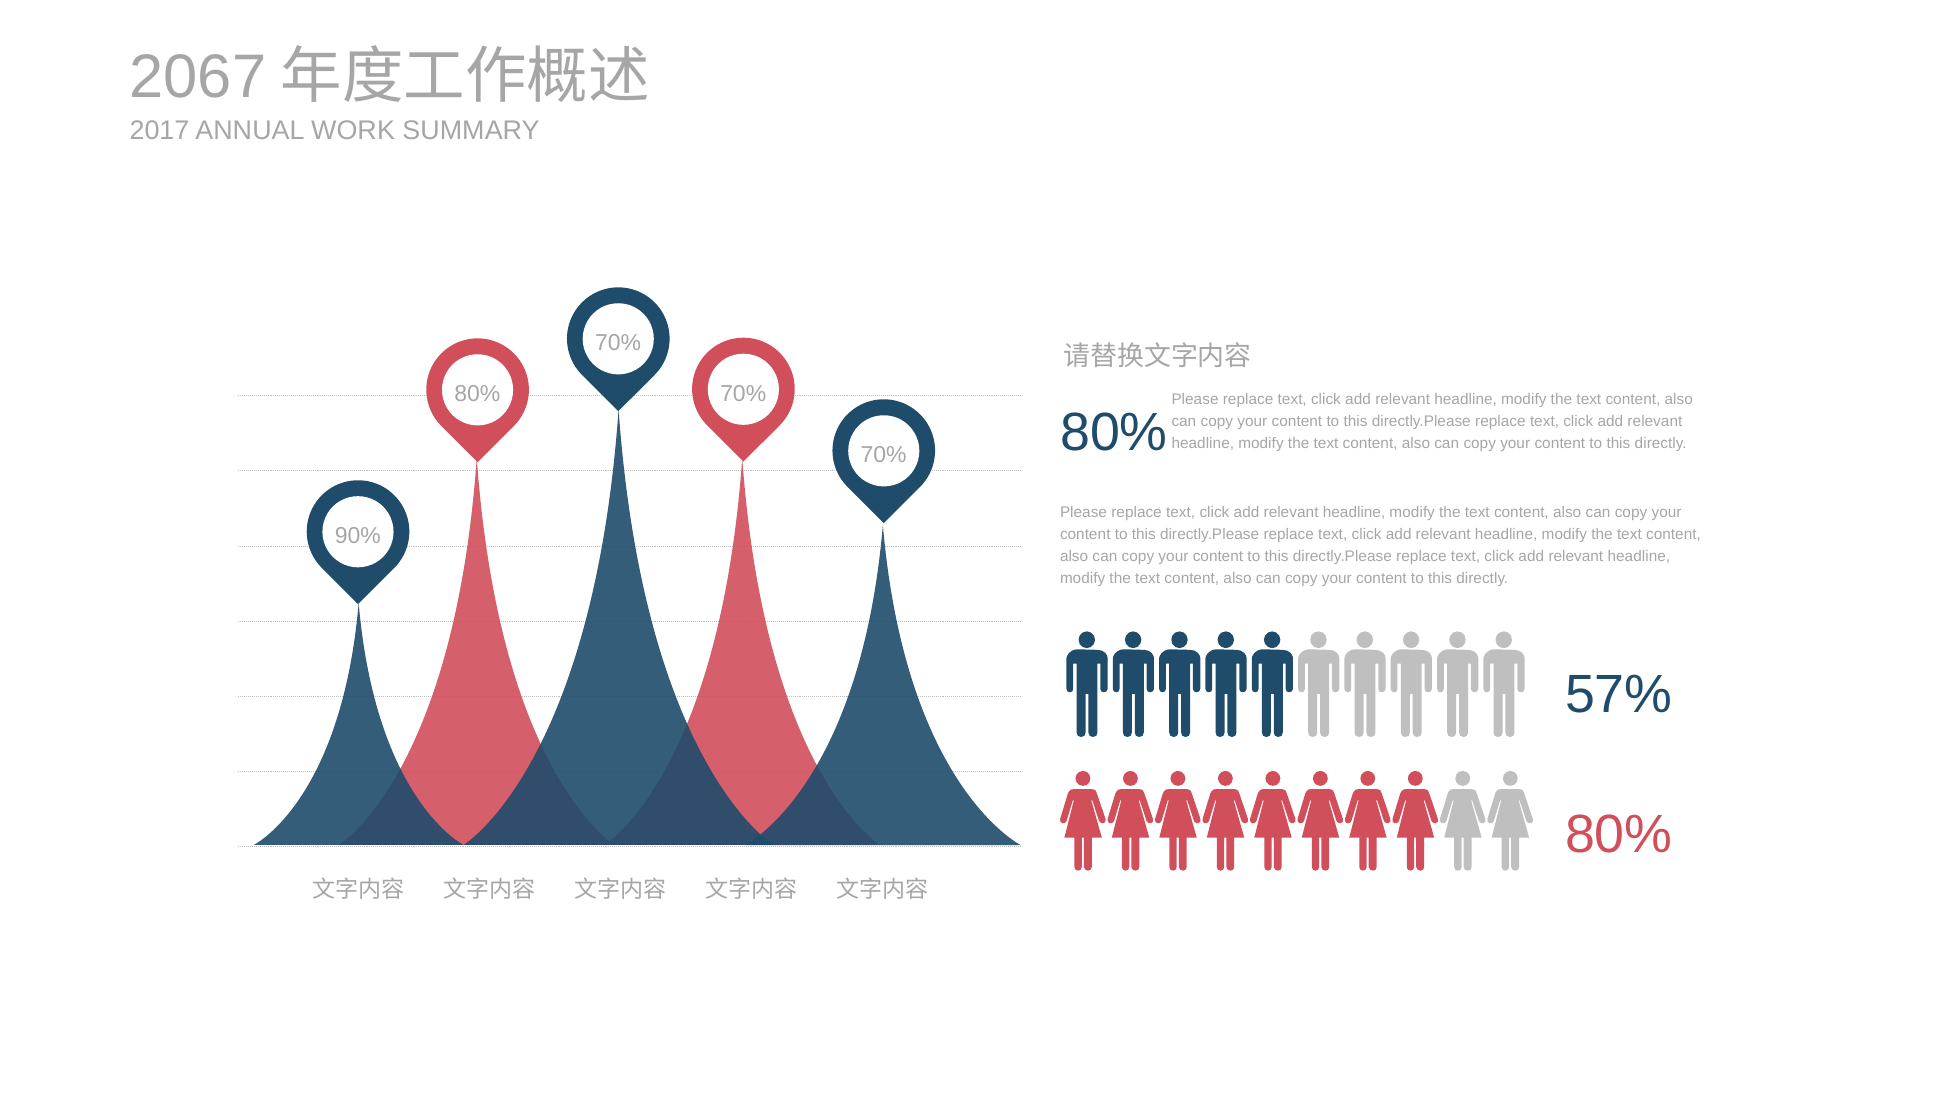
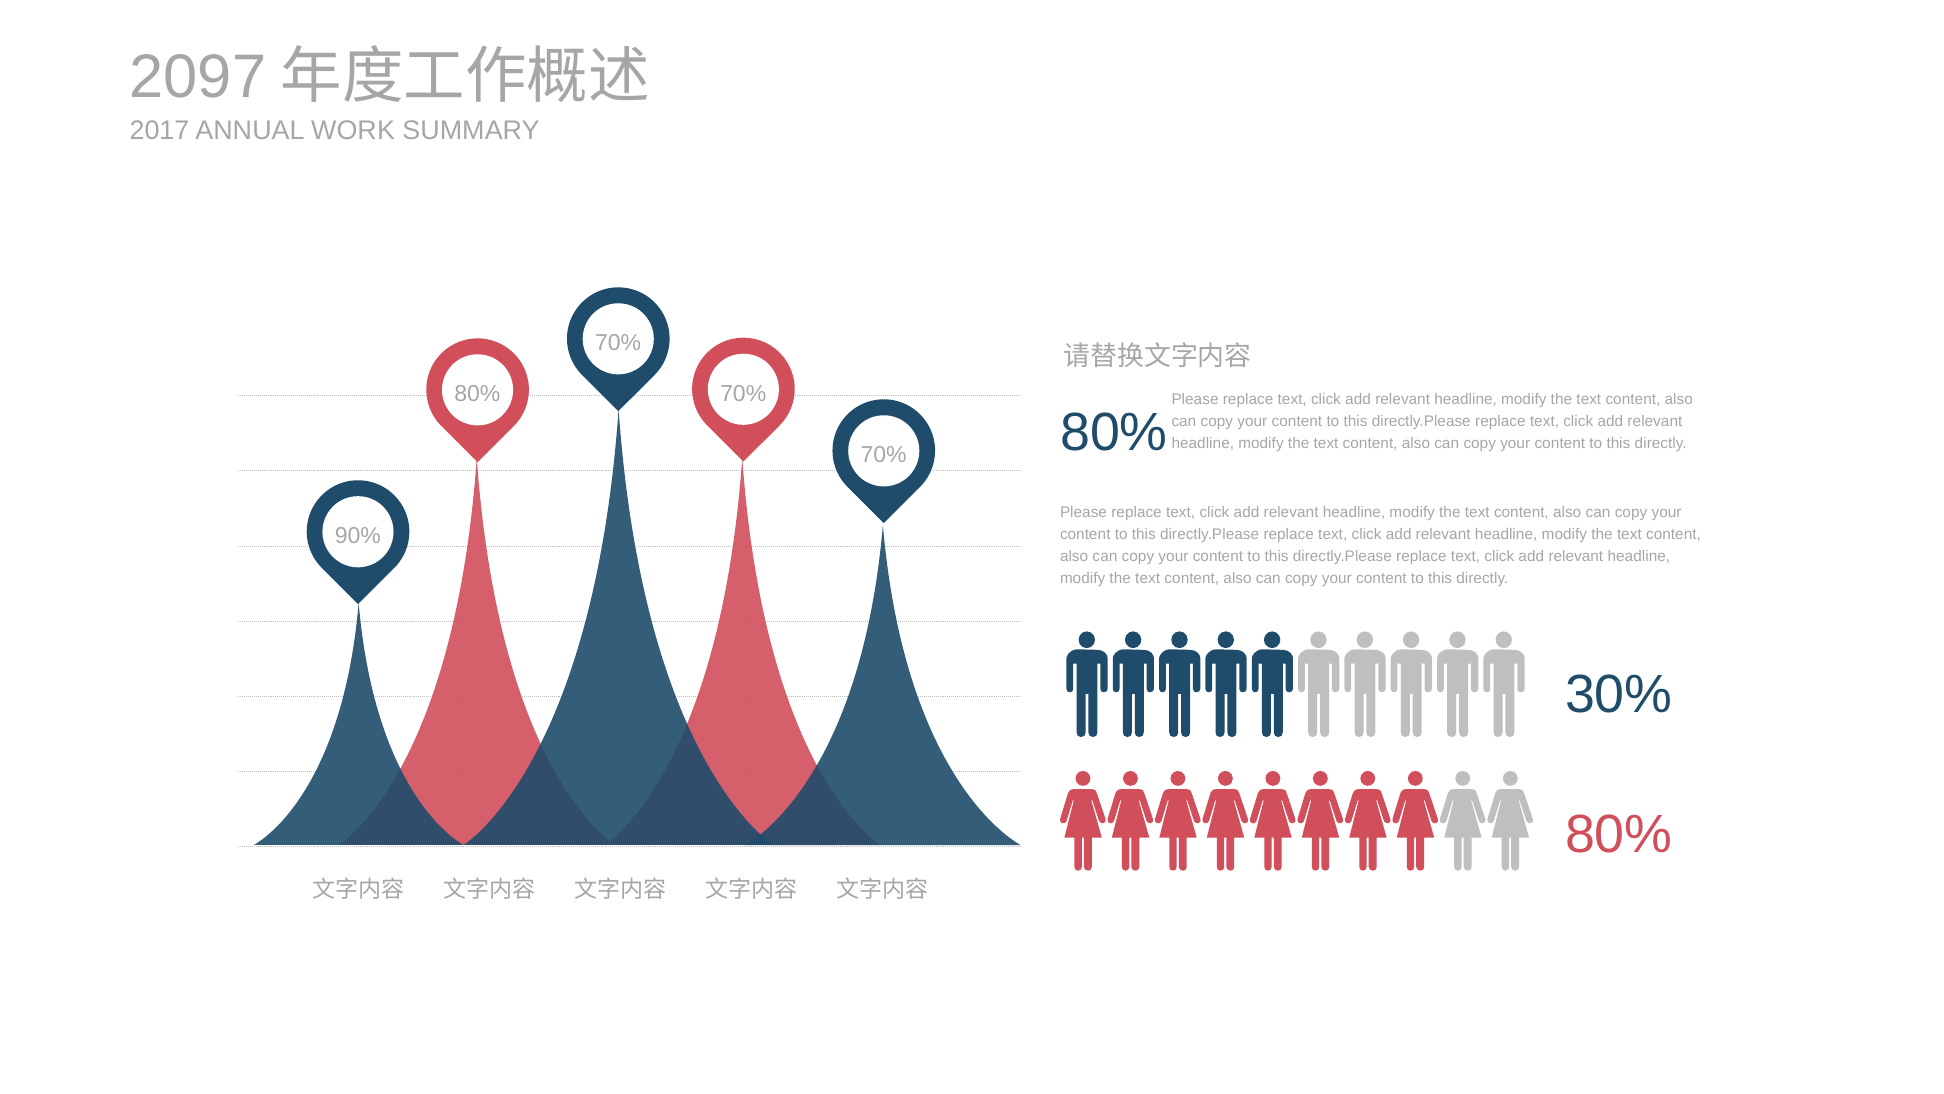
2067: 2067 -> 2097 (198, 77)
57%: 57% -> 30% (1619, 694)
